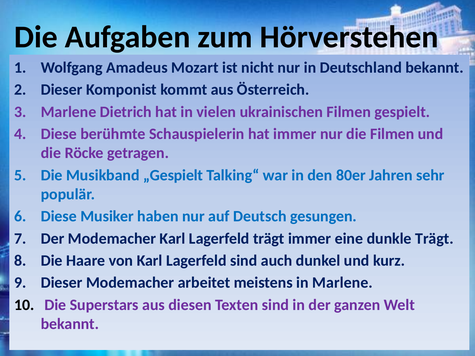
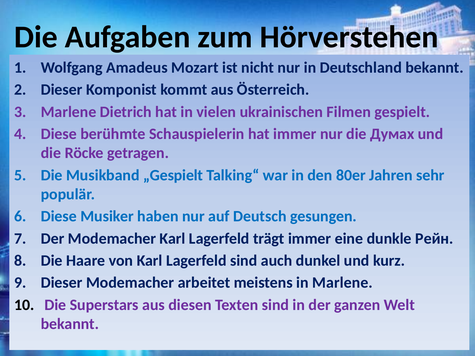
die Filmen: Filmen -> Думах (392, 134)
dunkle Trägt: Trägt -> Рейн (434, 239)
